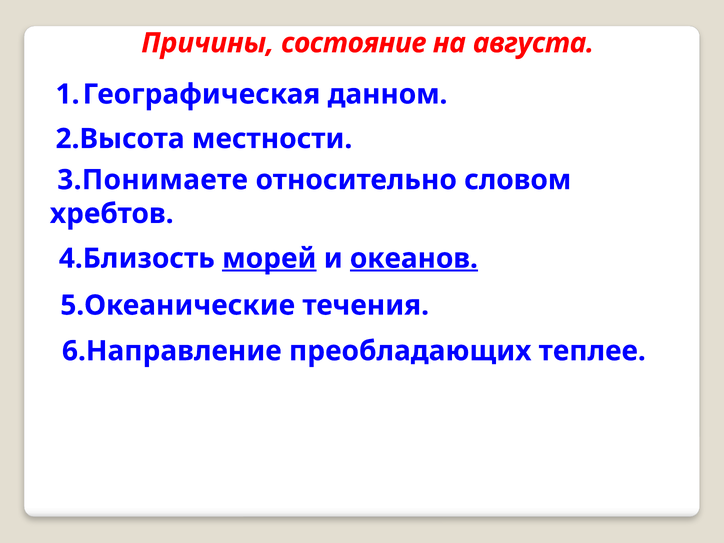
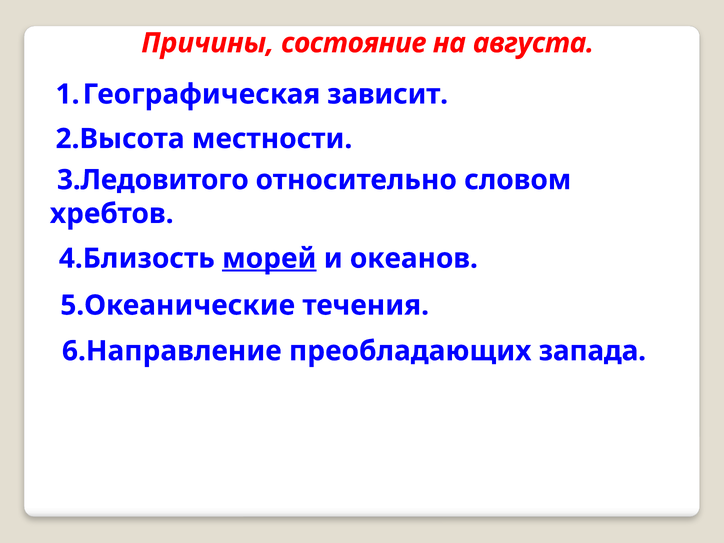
данном: данном -> зависит (388, 94)
3.Понимаете: 3.Понимаете -> 3.Ледовитого (153, 180)
океанов underline: present -> none (414, 258)
теплее: теплее -> запада (592, 351)
